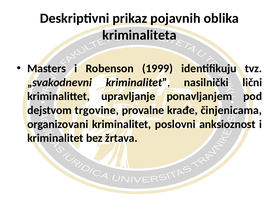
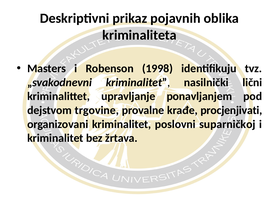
1999: 1999 -> 1998 (157, 69)
činjenicama: činjenicama -> procjenjivati (231, 110)
anksioznost: anksioznost -> suparničkoj (227, 124)
